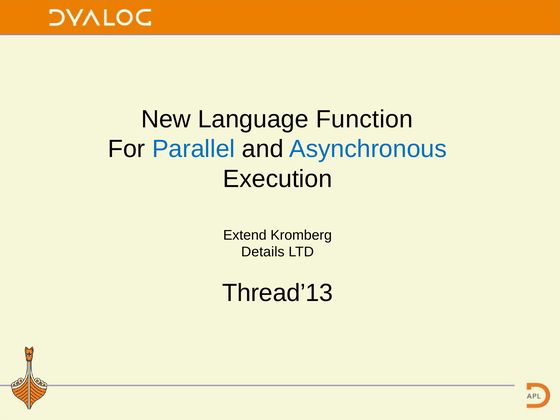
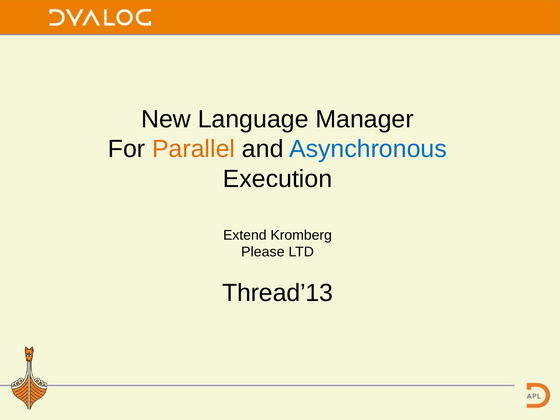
Function: Function -> Manager (365, 119)
Parallel colour: blue -> orange (194, 149)
Details: Details -> Please (263, 252)
